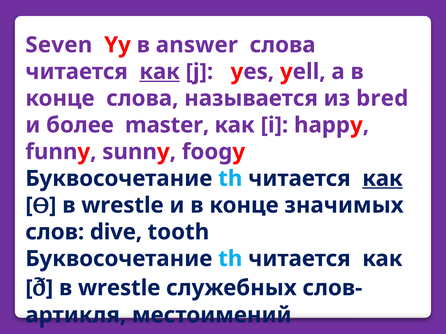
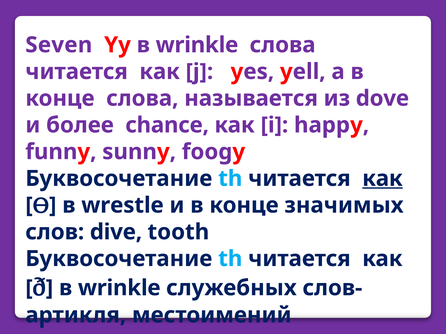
Yy в answer: answer -> wrinkle (197, 45)
как underline: present -> none (160, 72)
bred: bred -> dove (382, 99)
master: master -> chance (167, 125)
wrestle: wrestle -> wrinkle (119, 288)
